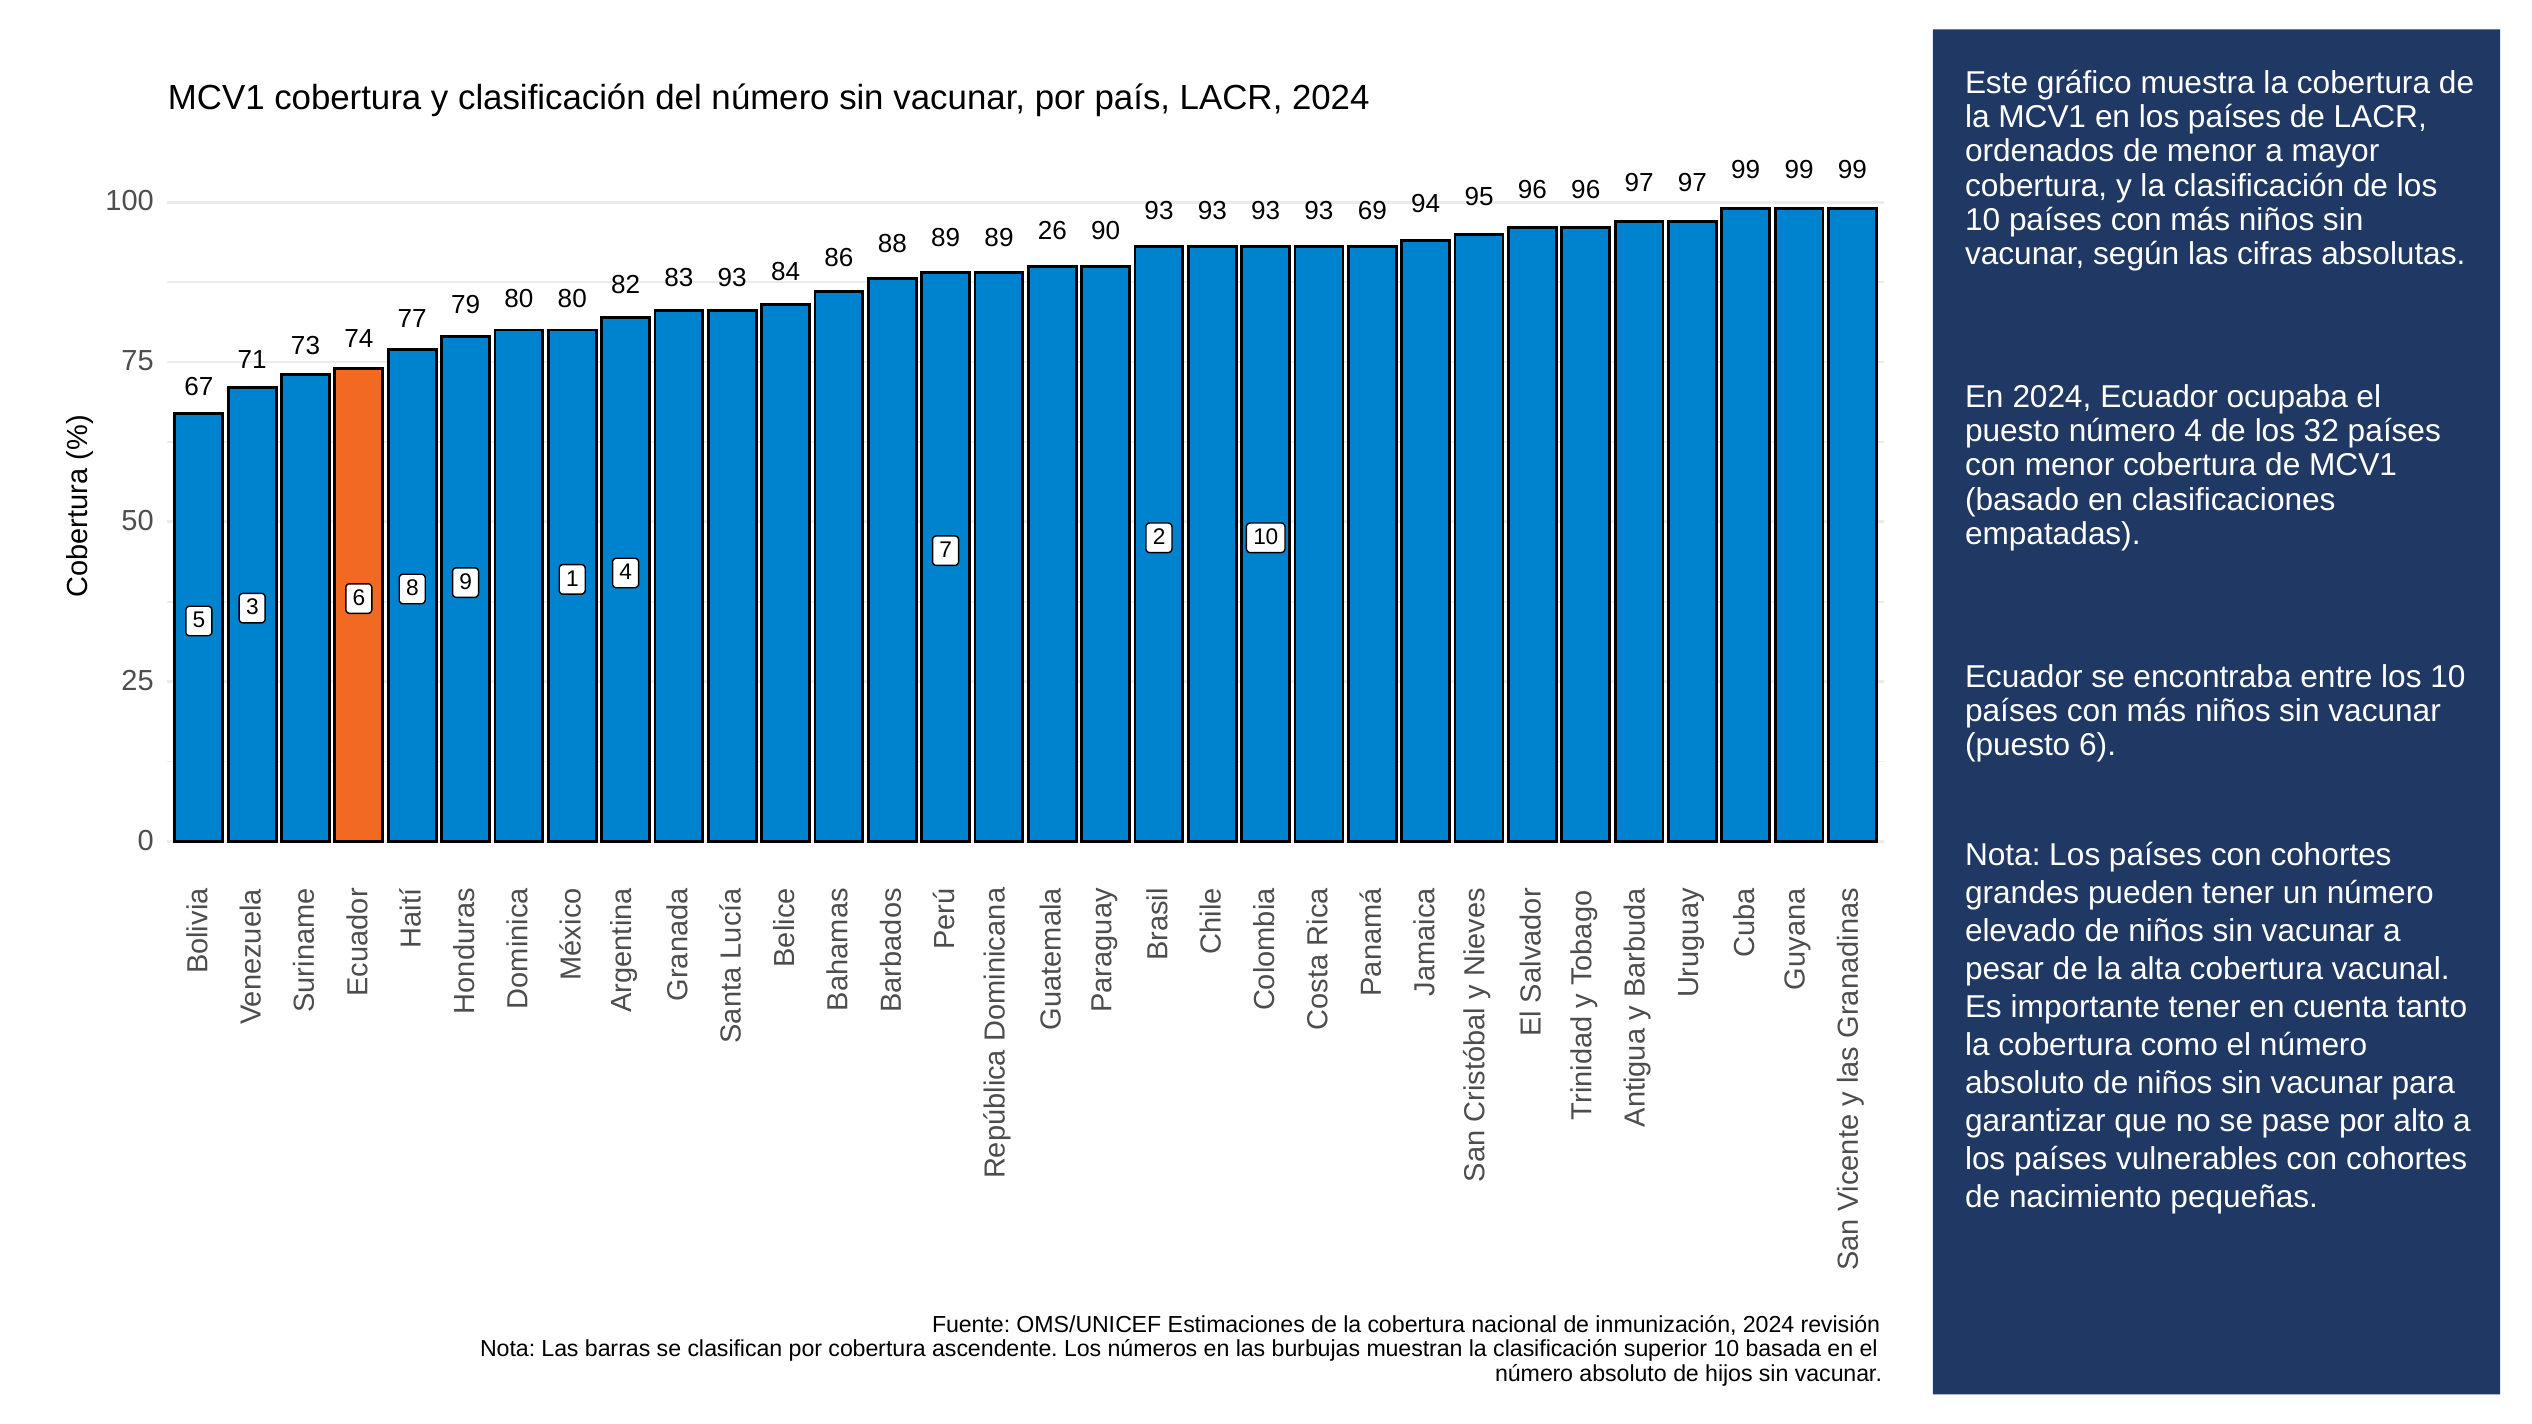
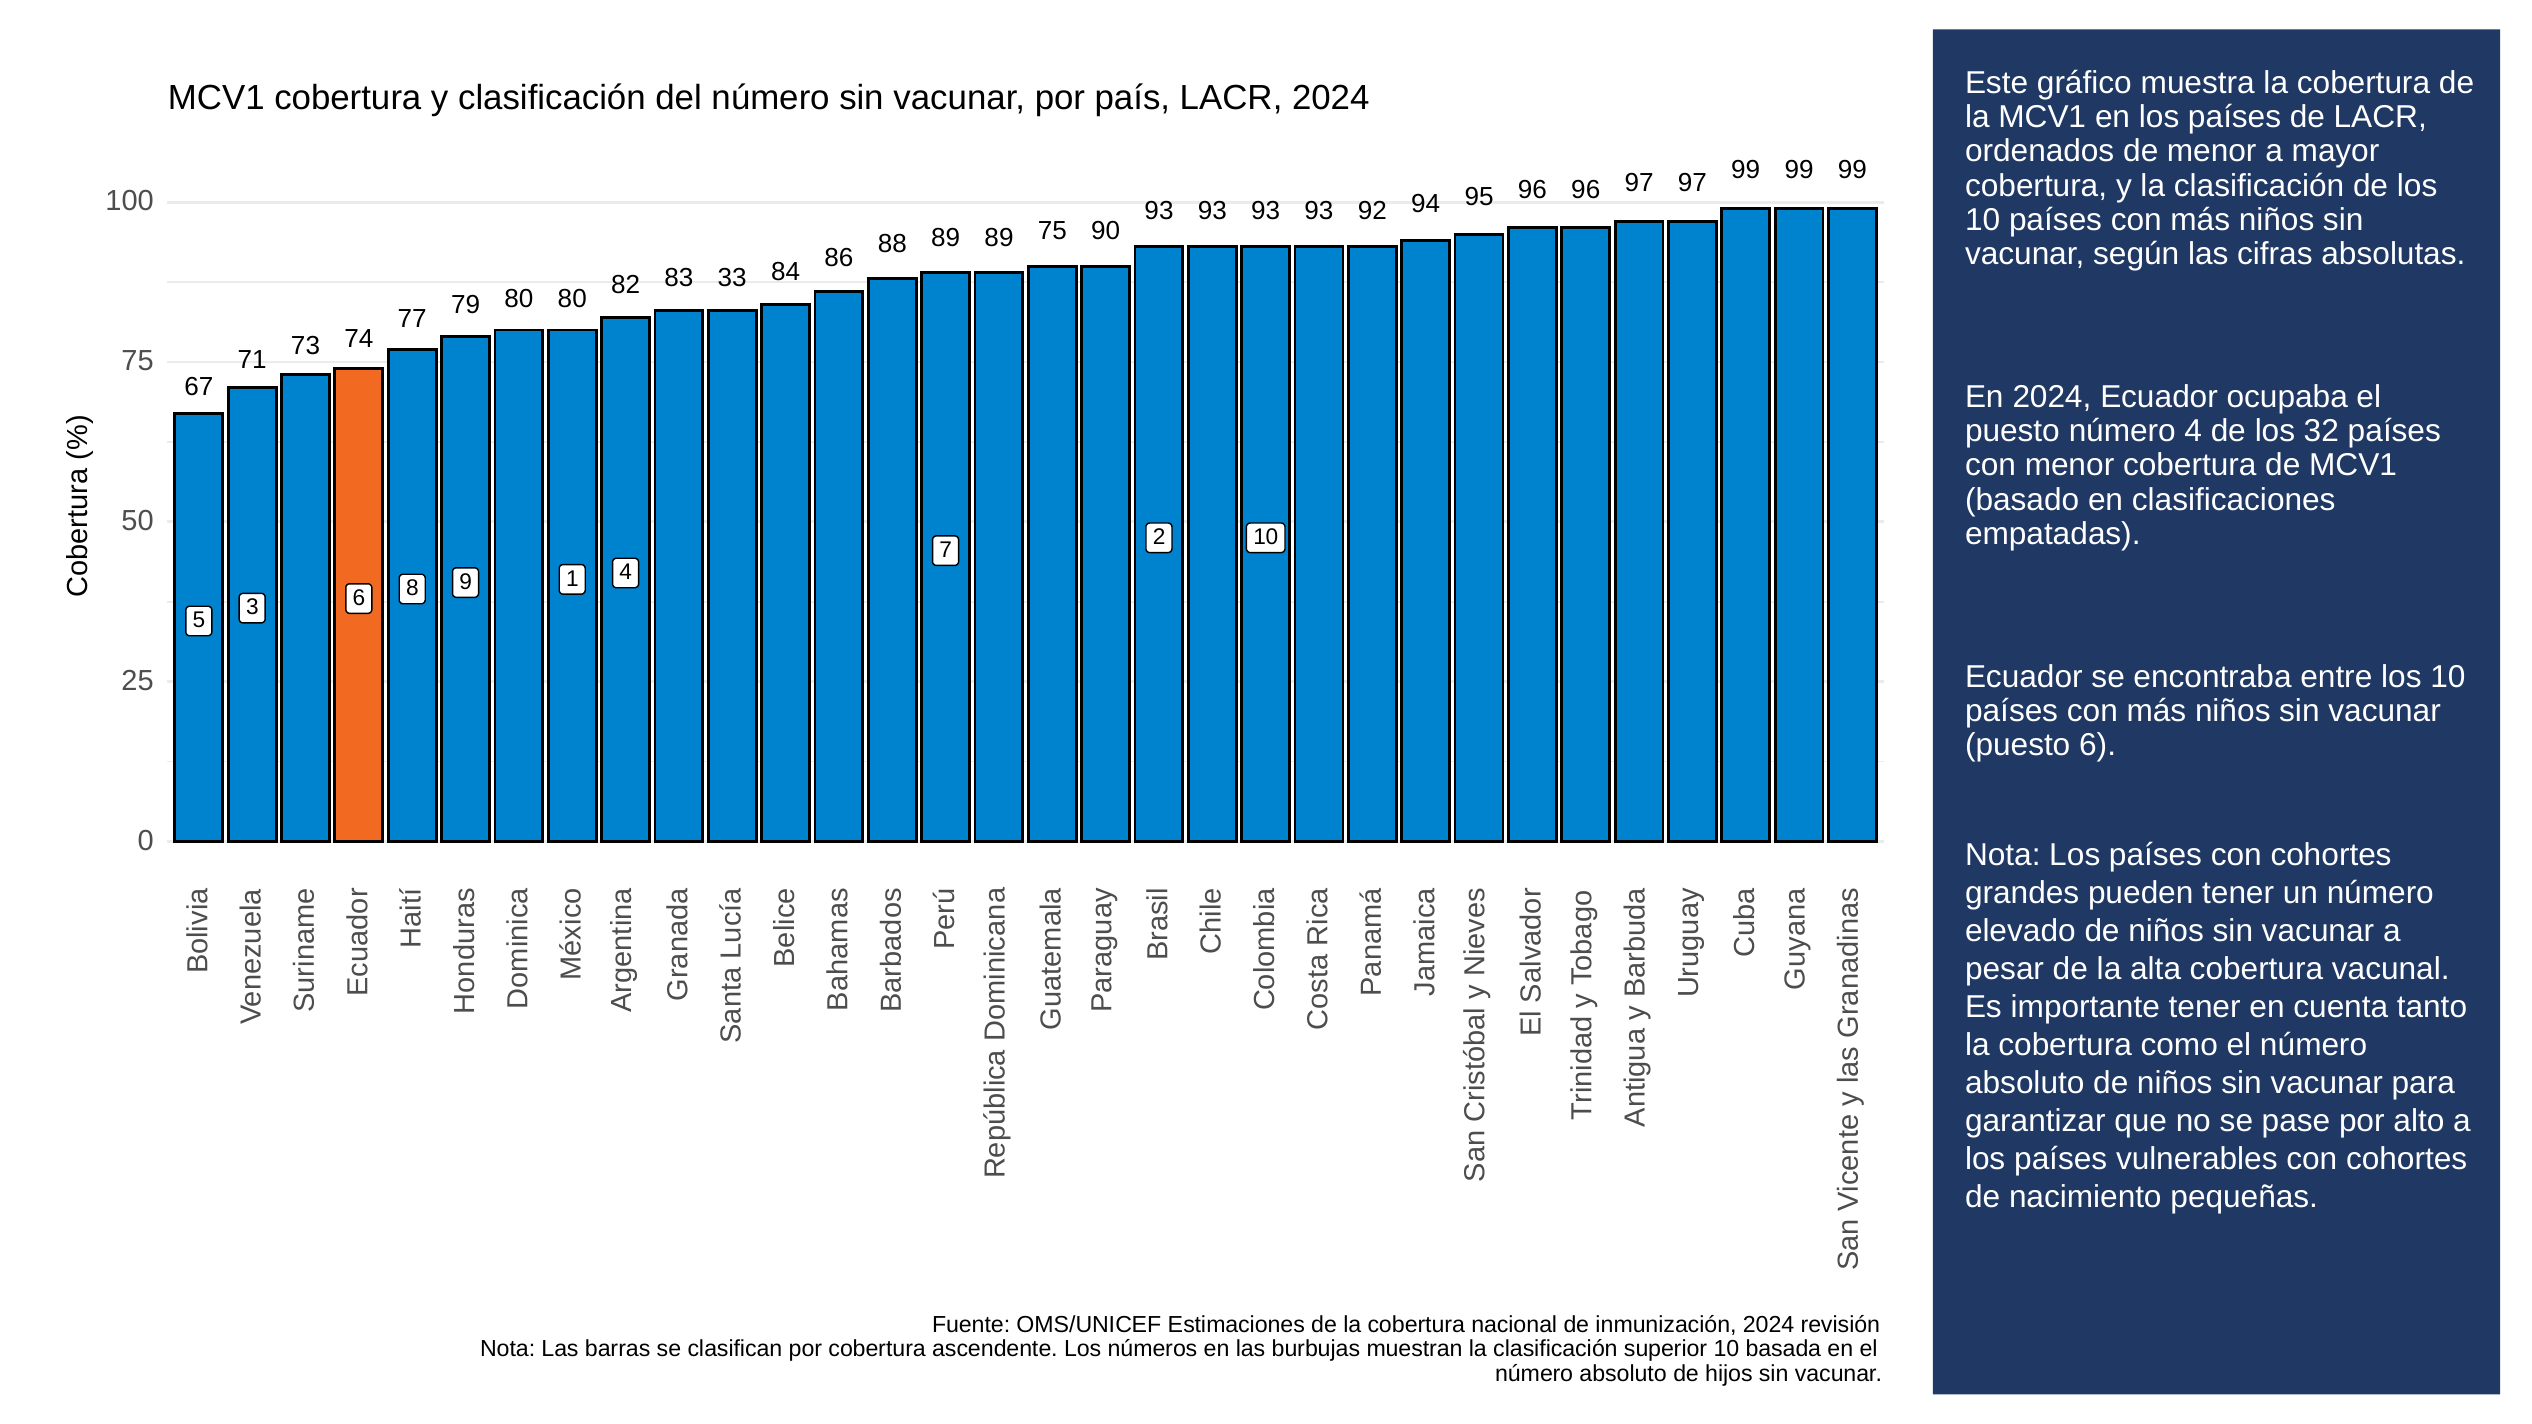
69: 69 -> 92 (1372, 210)
89 26: 26 -> 75 (1052, 231)
82 93: 93 -> 33 (732, 278)
